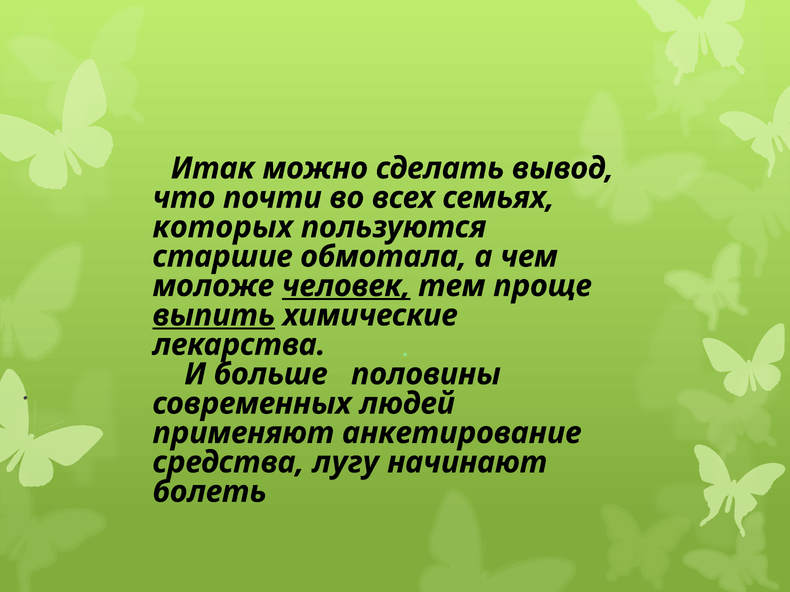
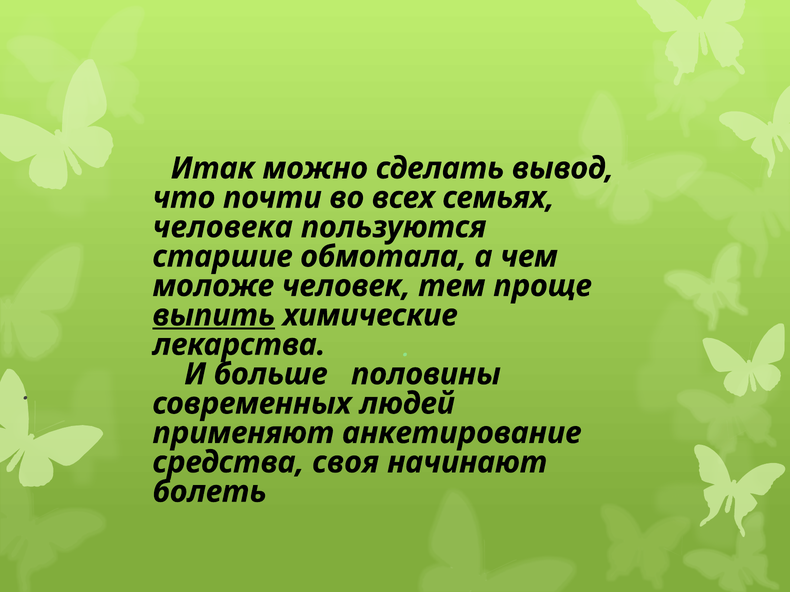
которых: которых -> человека (223, 227)
человек underline: present -> none (346, 286)
лугу: лугу -> своя (346, 463)
